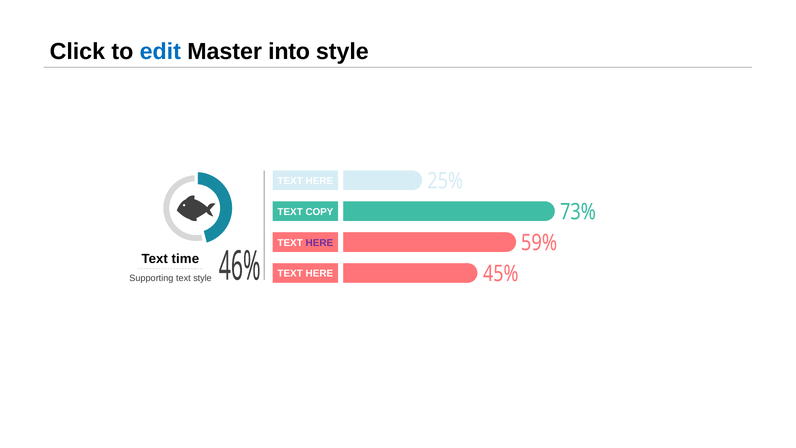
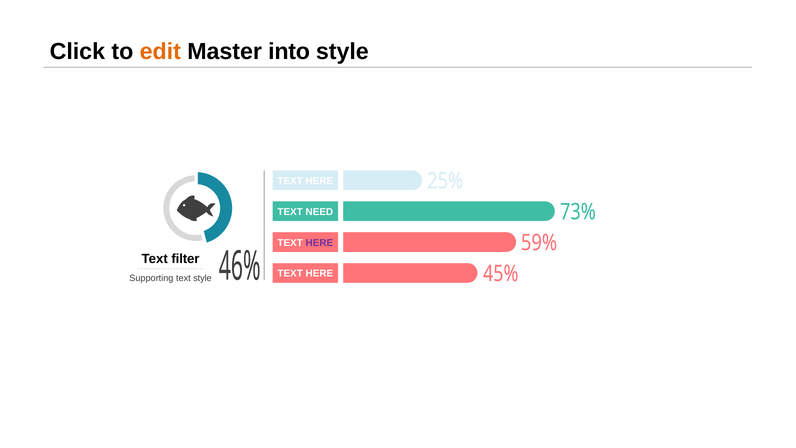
edit colour: blue -> orange (160, 51)
COPY: COPY -> NEED (319, 212)
time: time -> filter (185, 259)
